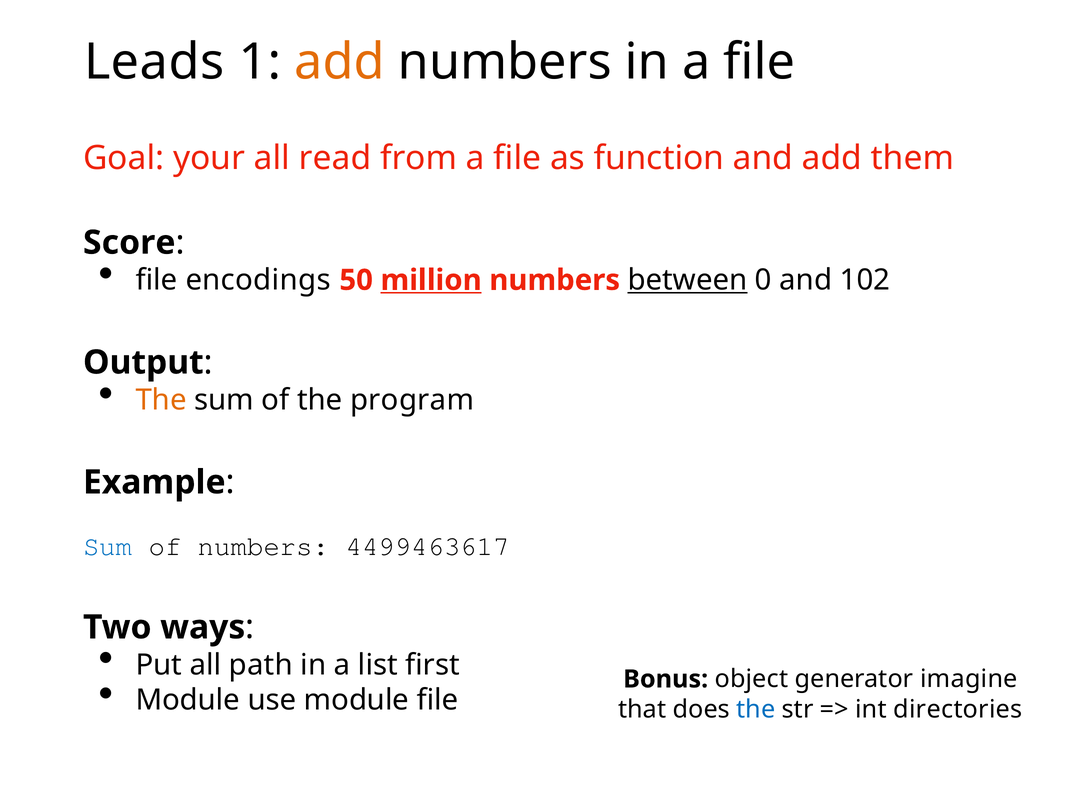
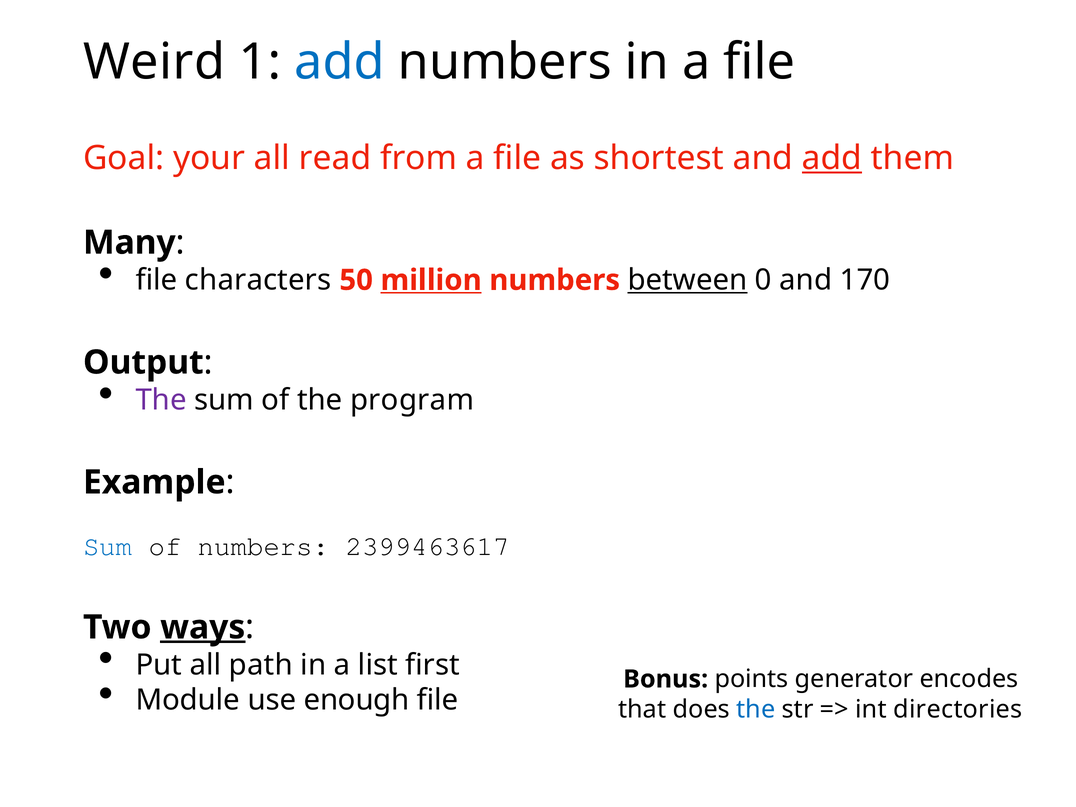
Leads: Leads -> Weird (154, 62)
add colour: orange -> blue (340, 62)
function: function -> shortest (659, 158)
add underline: none -> present (832, 158)
Score: Score -> Many (129, 243)
encodings: encodings -> characters (258, 280)
102: 102 -> 170 (865, 280)
The colour: orange -> purple (161, 400)
4499463617: 4499463617 -> 2399463617 (428, 546)
ways underline: none -> present (203, 627)
object: object -> points (752, 679)
imagine: imagine -> encodes (969, 679)
use module: module -> enough (357, 700)
